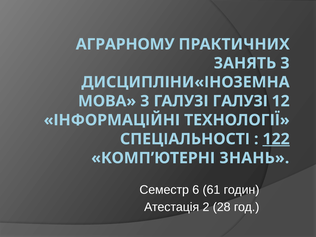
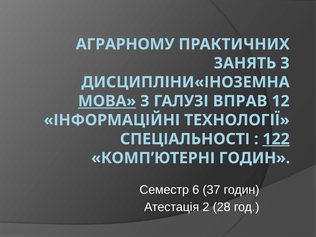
МОВА underline: none -> present (107, 101)
ГАЛУЗІ ГАЛУЗІ: ГАЛУЗІ -> ВПРАВ (240, 101)
КОМП’ЮТЕРНІ ЗНАНЬ: ЗНАНЬ -> ГОДИН (254, 158)
61: 61 -> 37 (211, 190)
